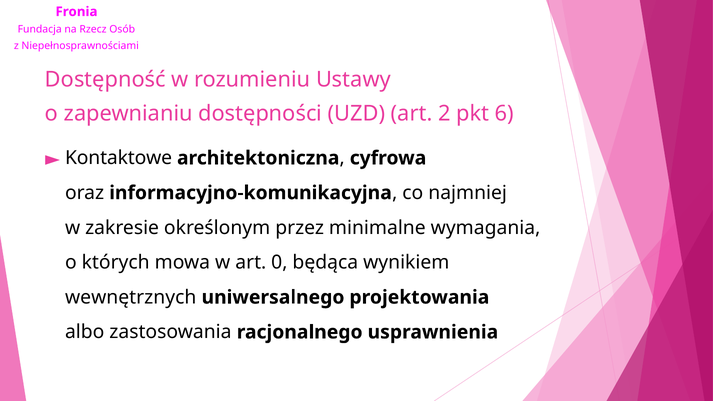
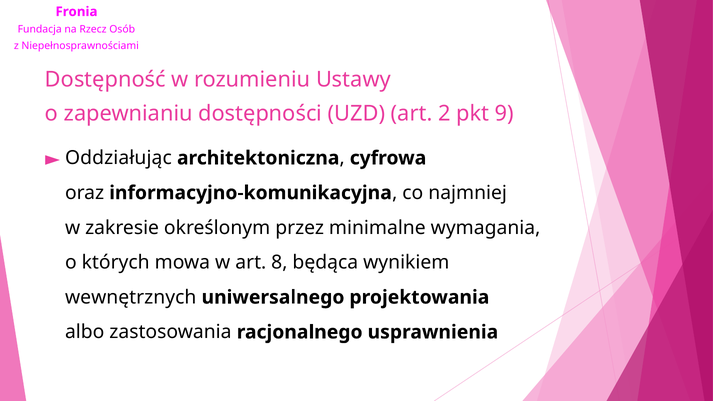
6: 6 -> 9 (504, 113)
Kontaktowe: Kontaktowe -> Oddziałując (118, 158)
0: 0 -> 8 (279, 263)
